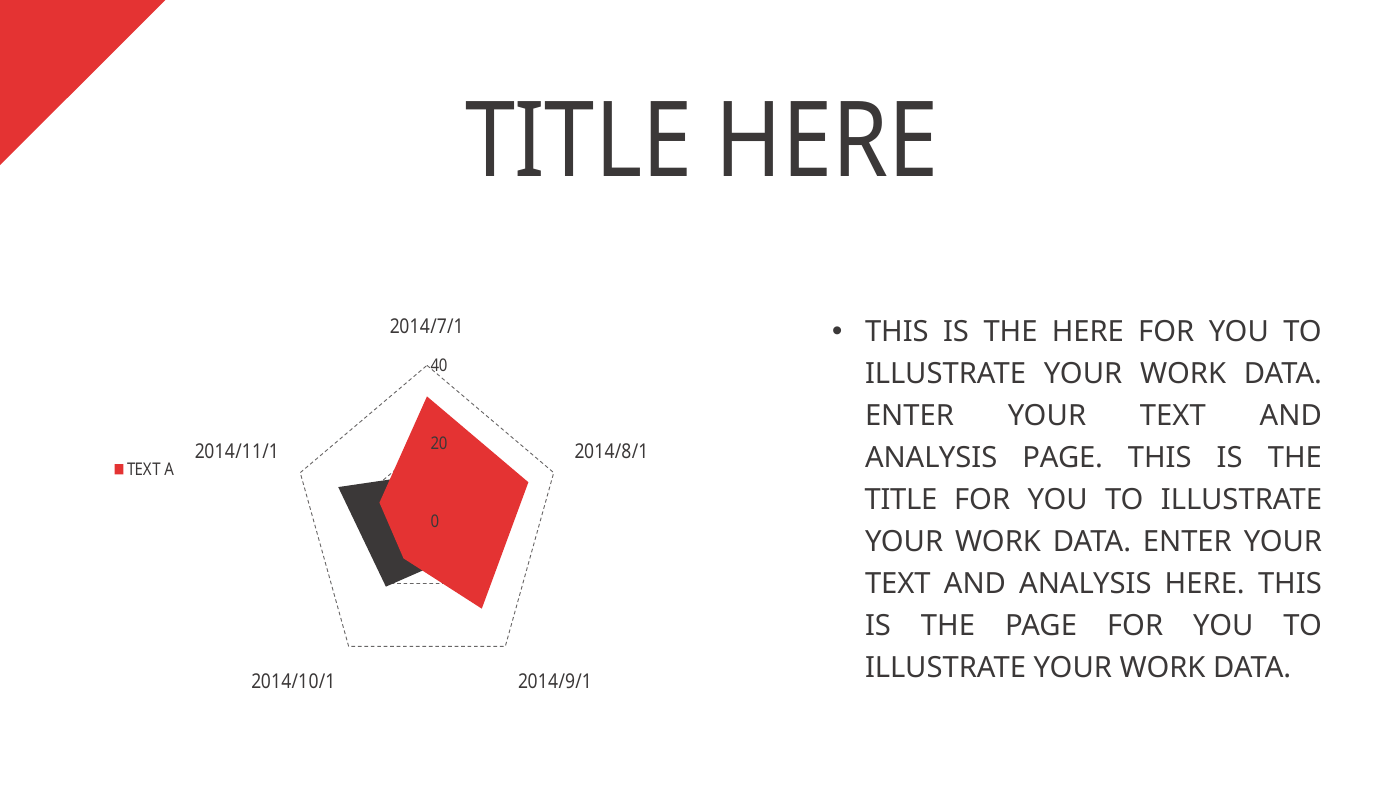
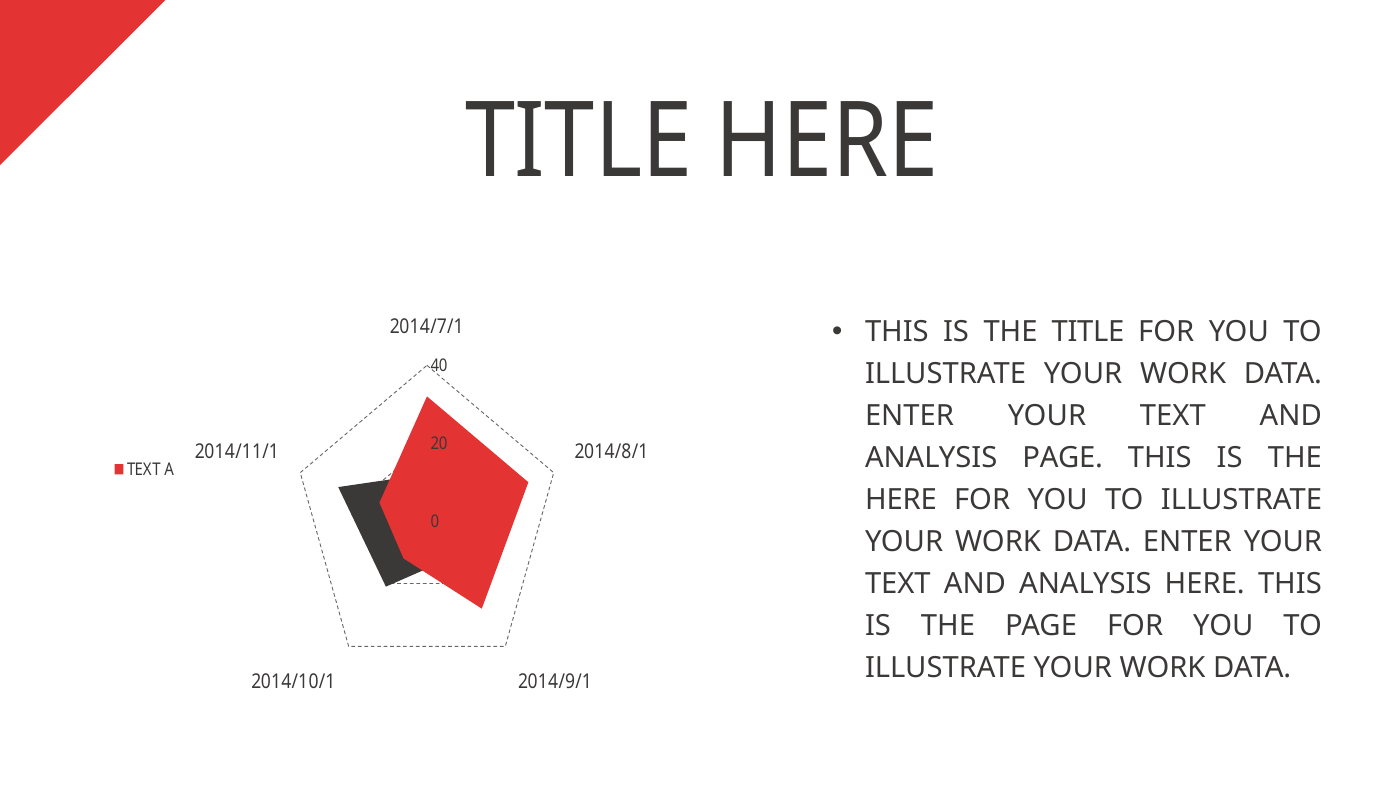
THE HERE: HERE -> TITLE (1088, 332)
TITLE: TITLE -> HERE (901, 500)
